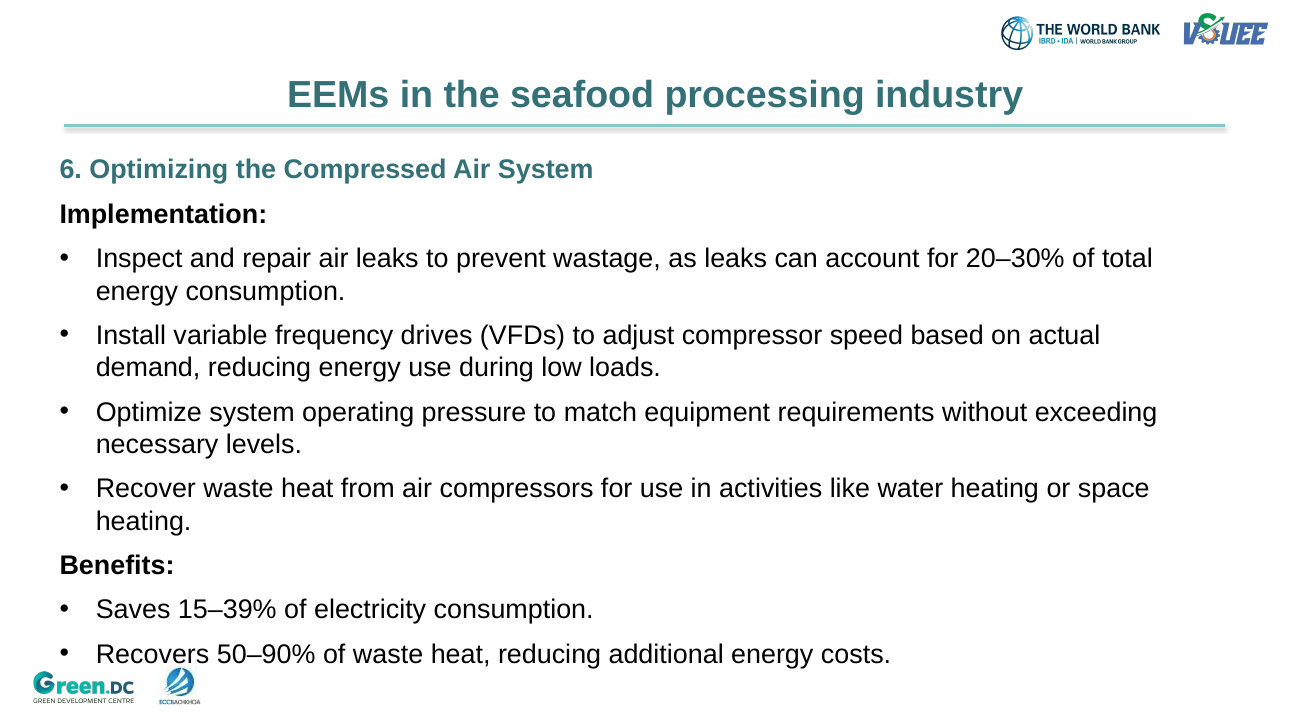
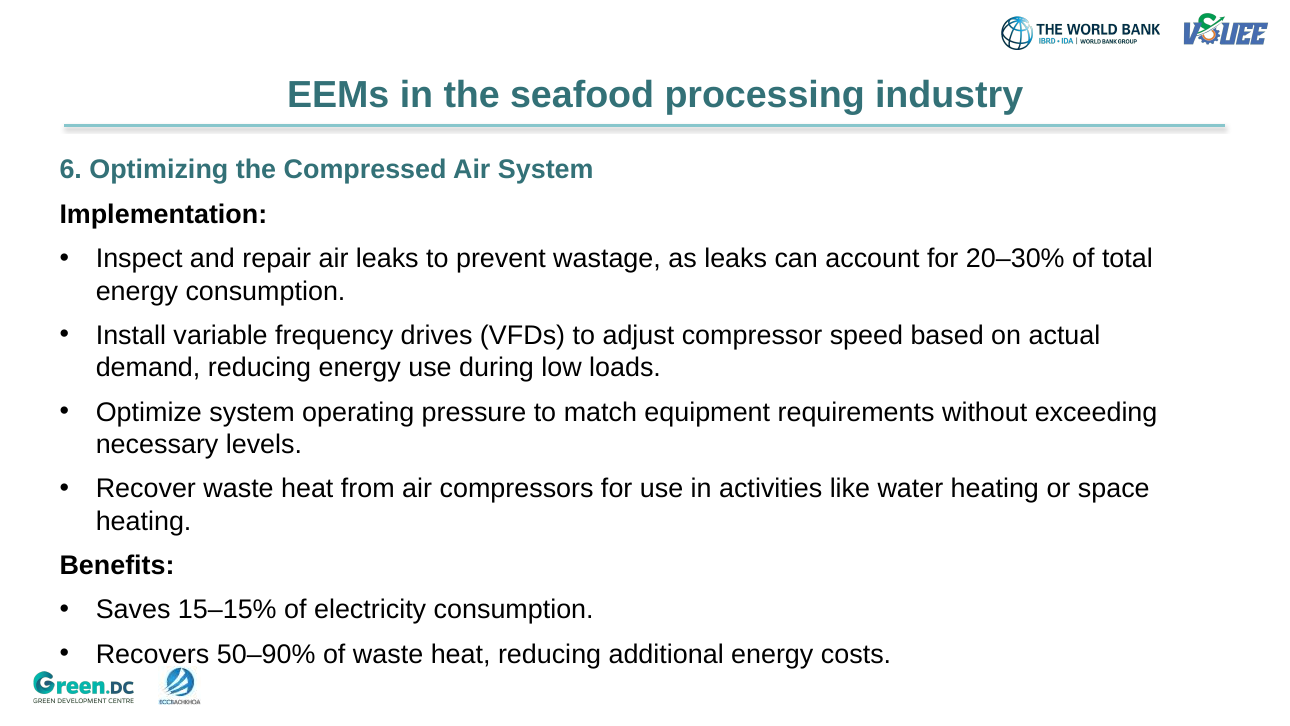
15–39%: 15–39% -> 15–15% (227, 610)
